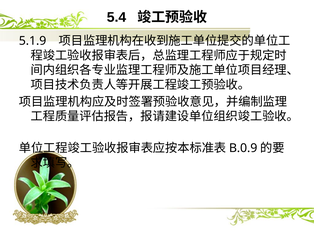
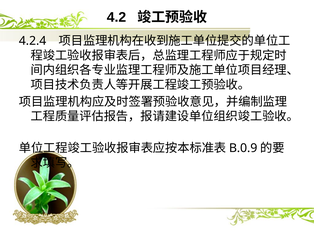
5.4: 5.4 -> 4.2 (116, 17)
5.1.9: 5.1.9 -> 4.2.4 (33, 41)
